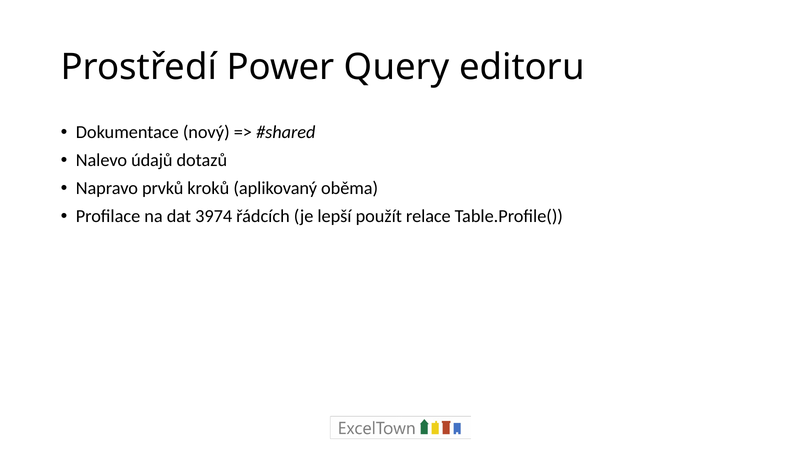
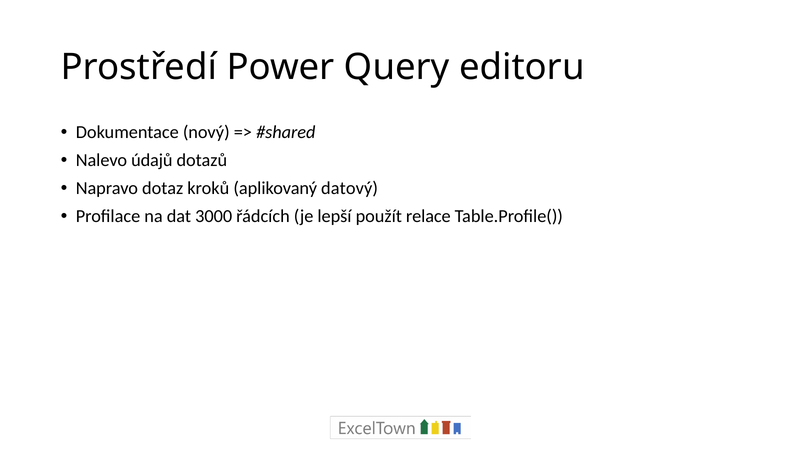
prvků: prvků -> dotaz (163, 188)
oběma: oběma -> datový (350, 188)
3974: 3974 -> 3000 (214, 216)
